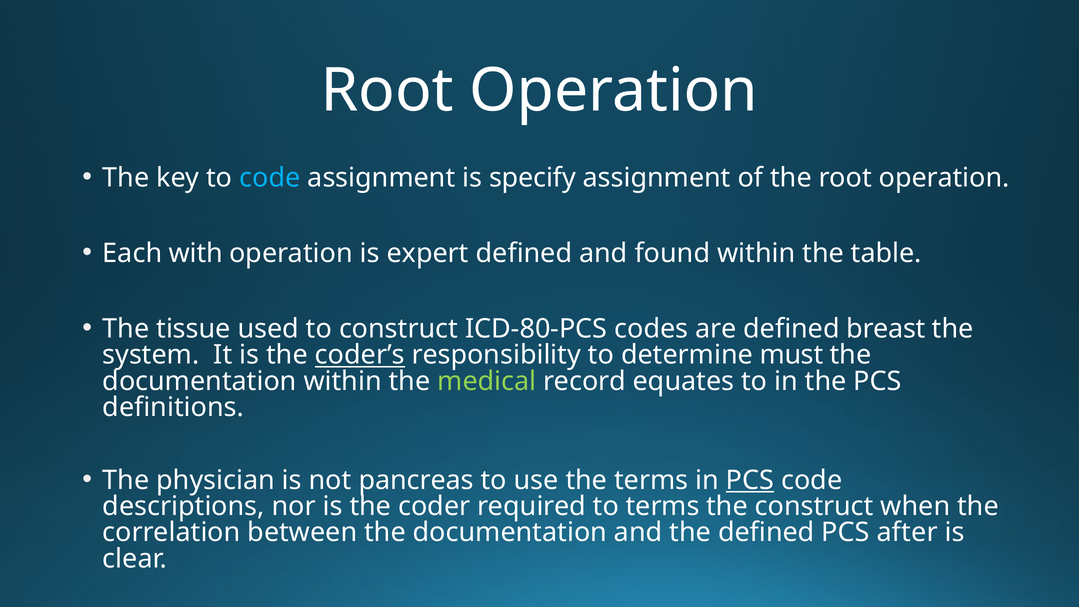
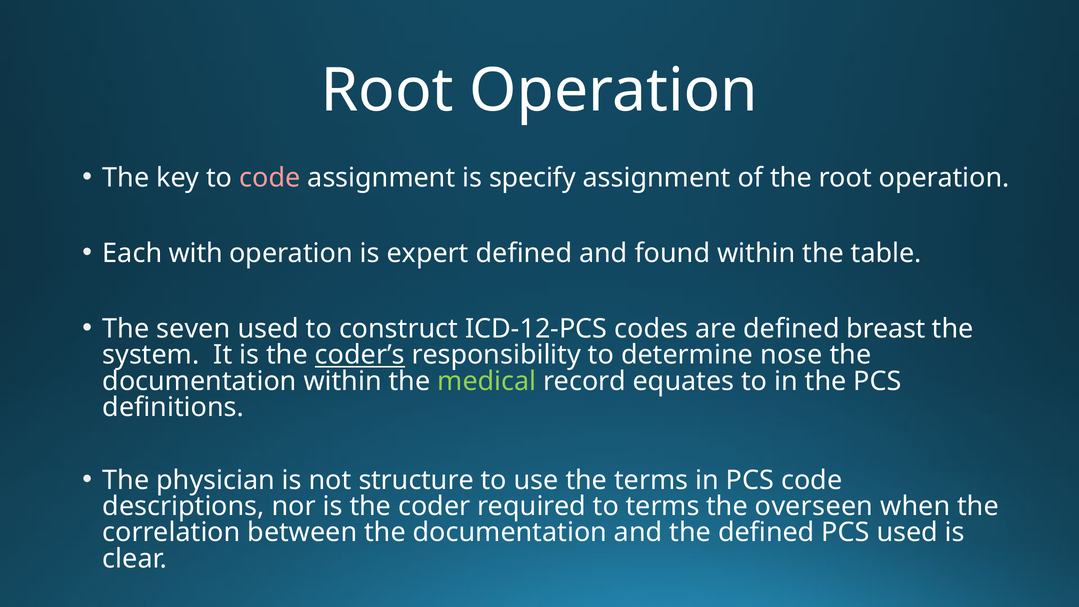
code colour: light blue -> pink (270, 178)
tissue: tissue -> seven (193, 329)
ICD-80-PCS: ICD-80-PCS -> ICD-12-PCS (536, 329)
must: must -> nose (791, 355)
pancreas: pancreas -> structure (416, 480)
PCS underline: present -> none (750, 480)
the construct: construct -> overseen (814, 506)
PCS after: after -> used (907, 532)
